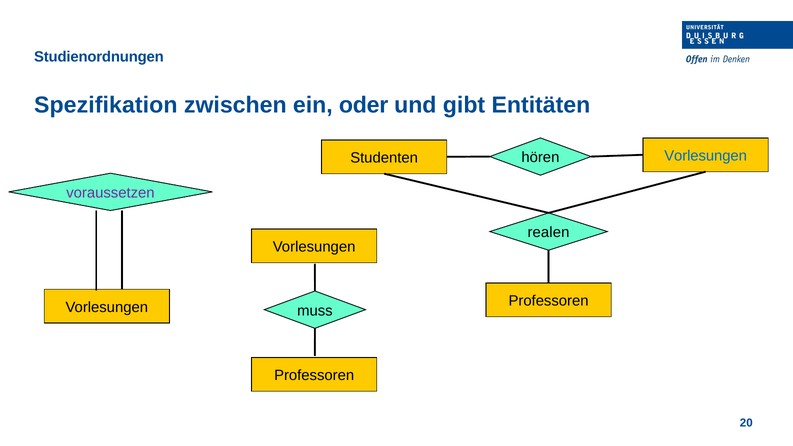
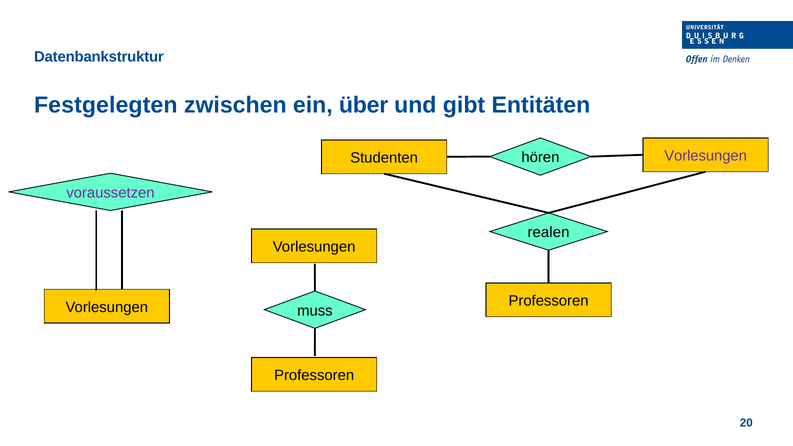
Studienordnungen: Studienordnungen -> Datenbankstruktur (99, 57)
Spezifikation: Spezifikation -> Festgelegten (106, 105)
oder: oder -> über (364, 105)
Vorlesungen colour: blue -> purple (706, 156)
